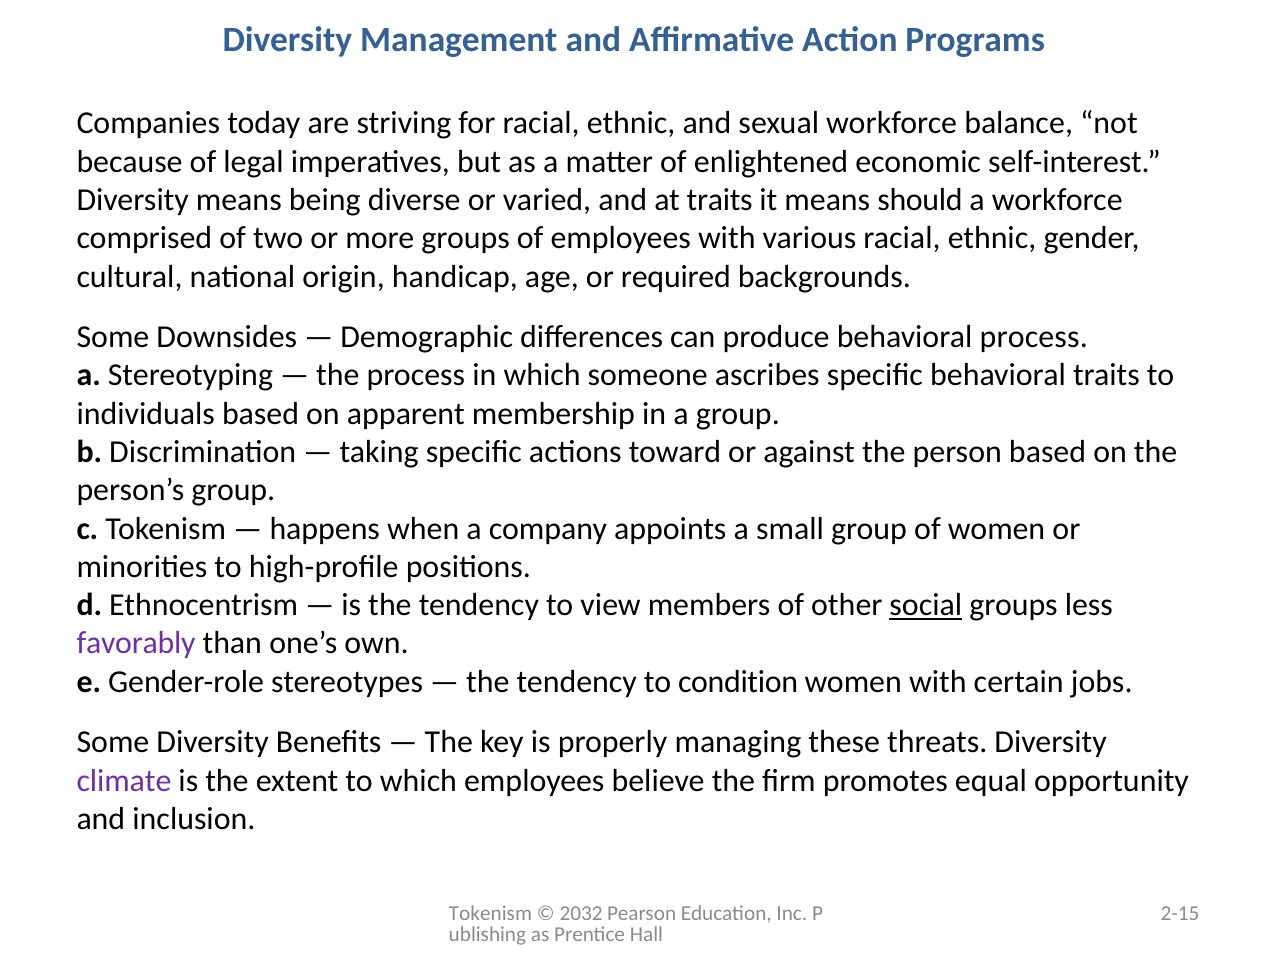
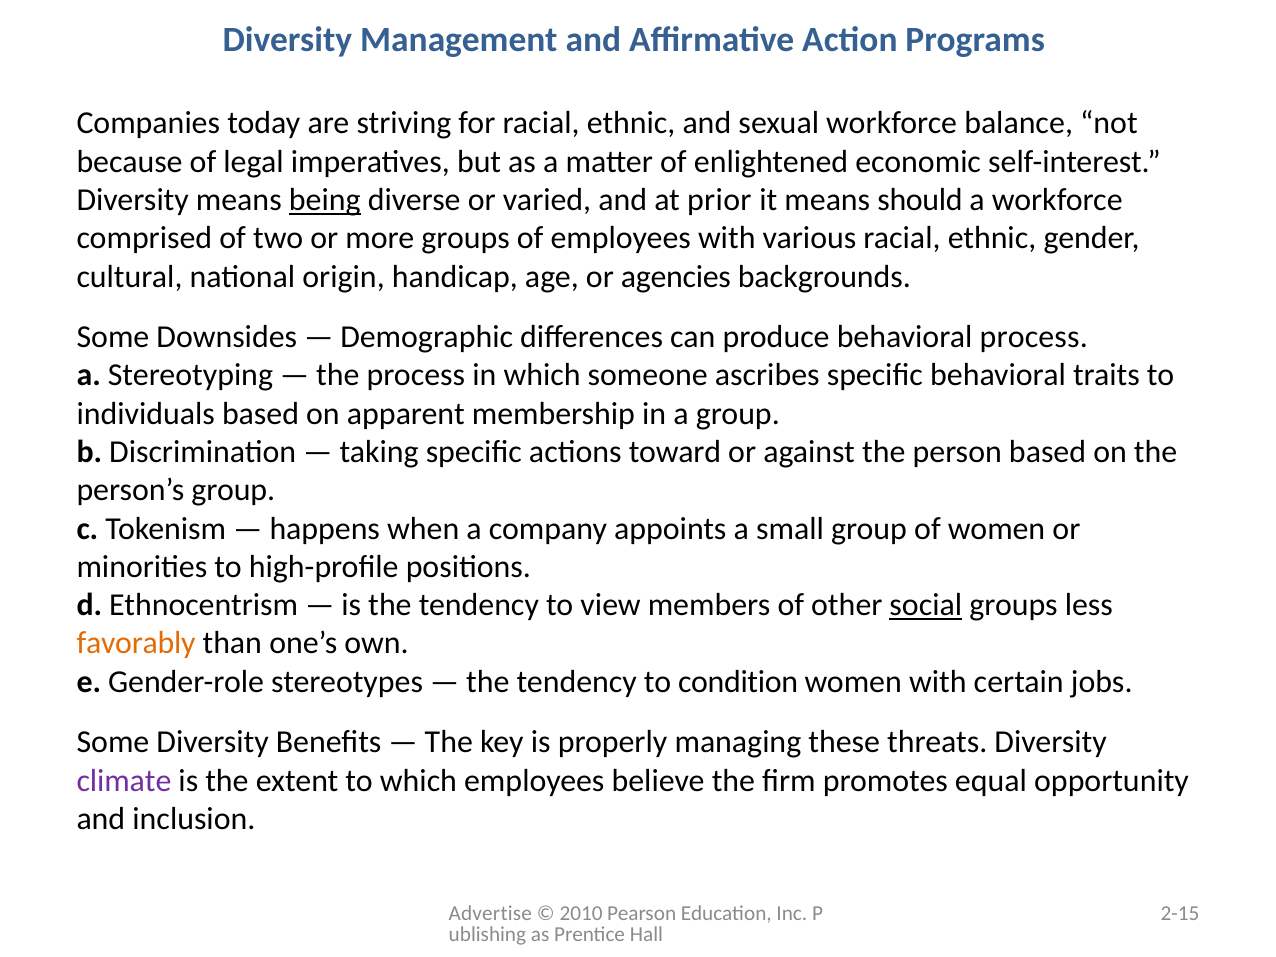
being underline: none -> present (325, 200)
at traits: traits -> prior (719, 200)
required: required -> agencies (676, 277)
favorably colour: purple -> orange (136, 643)
Tokenism: Tokenism -> Advertise (490, 914)
2032: 2032 -> 2010 (581, 914)
